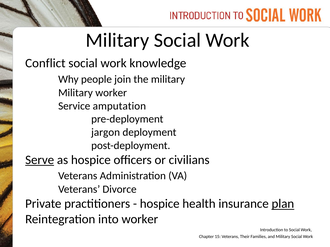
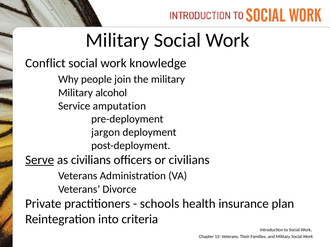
Military worker: worker -> alcohol (111, 93)
as hospice: hospice -> civilians (91, 160)
hospice: hospice -> schools (160, 204)
plan underline: present -> none (283, 204)
into worker: worker -> criteria (140, 220)
